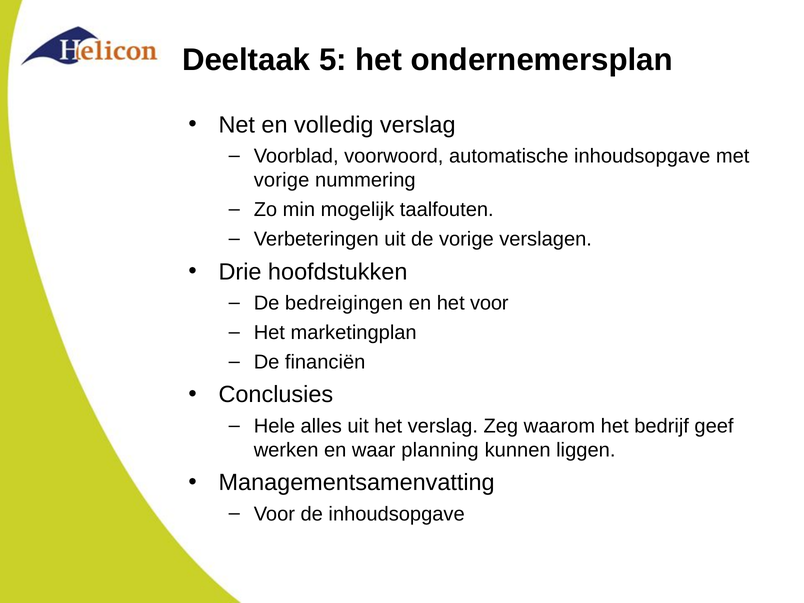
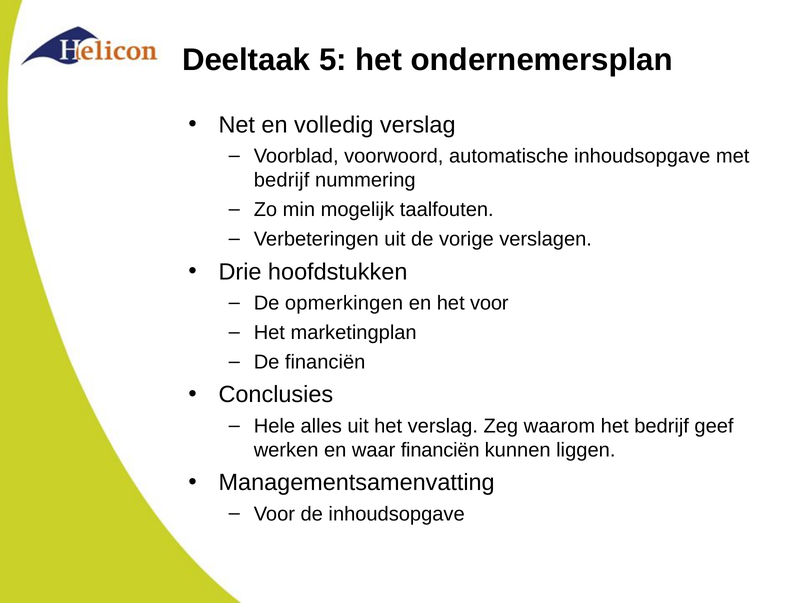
vorige: vorige -> bedrijf (282, 180)
bedreigingen: bedreigingen -> opmerkingen (344, 303)
waar planning: planning -> financiën (440, 450)
